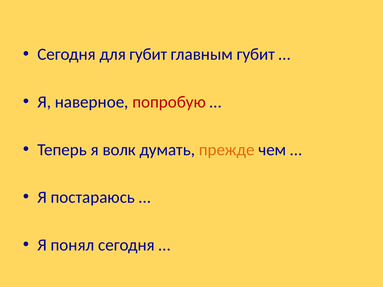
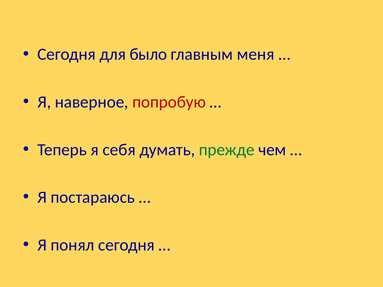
для губит: губит -> было (148, 54)
главным губит: губит -> меня (256, 54)
волк: волк -> себя (119, 150)
прежде colour: orange -> green (227, 150)
